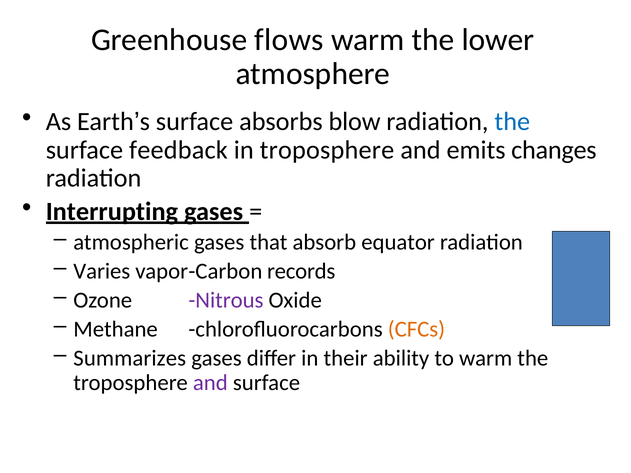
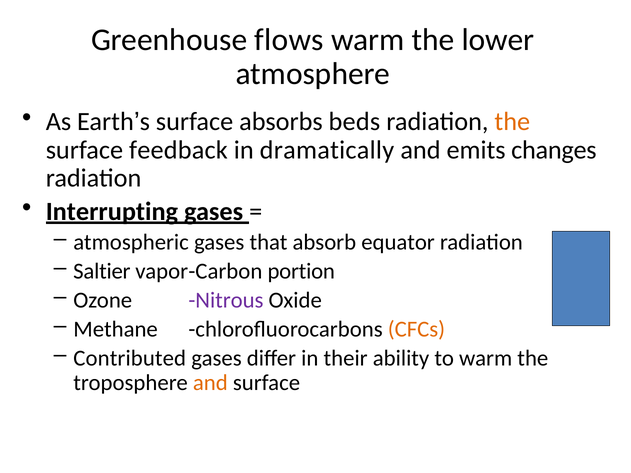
blow: blow -> beds (354, 122)
the colour: blue -> orange (512, 122)
in troposphere: troposphere -> dramatically (327, 150)
Varies: Varies -> Saltier (102, 271)
records: records -> portion (301, 271)
Summarizes: Summarizes -> Contributed (130, 358)
and colour: purple -> orange (210, 383)
